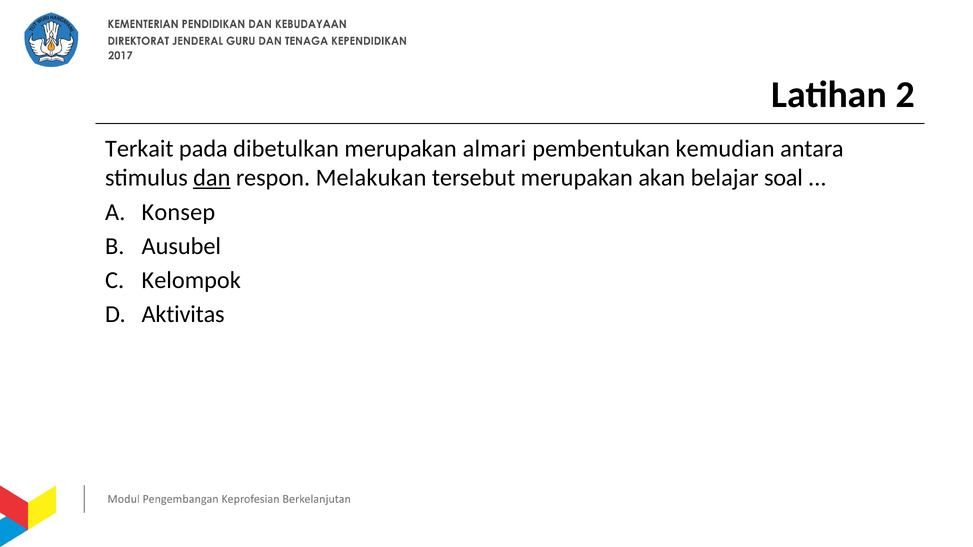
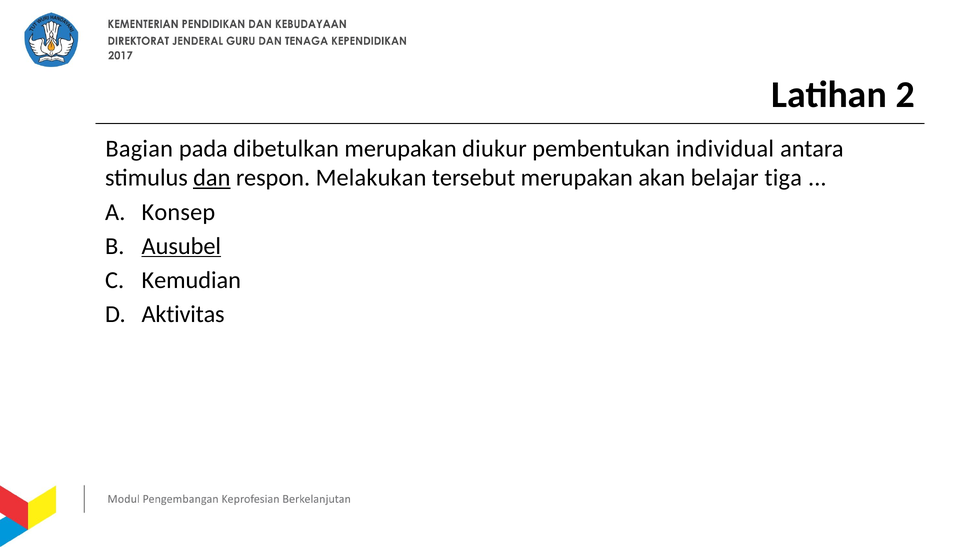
Terkait: Terkait -> Bagian (139, 149)
almari: almari -> diukur (494, 149)
kemudian: kemudian -> individual (725, 149)
soal: soal -> tiga (783, 178)
Ausubel underline: none -> present (181, 246)
Kelompok: Kelompok -> Kemudian (191, 280)
